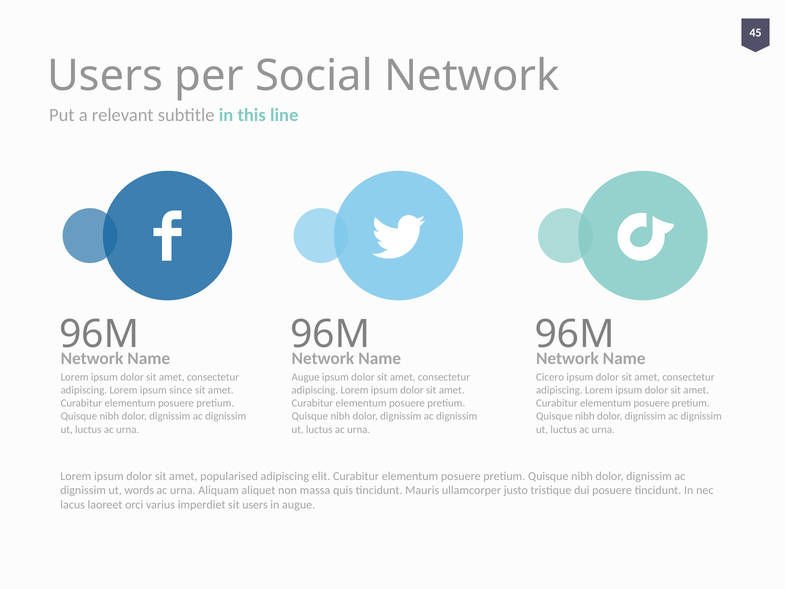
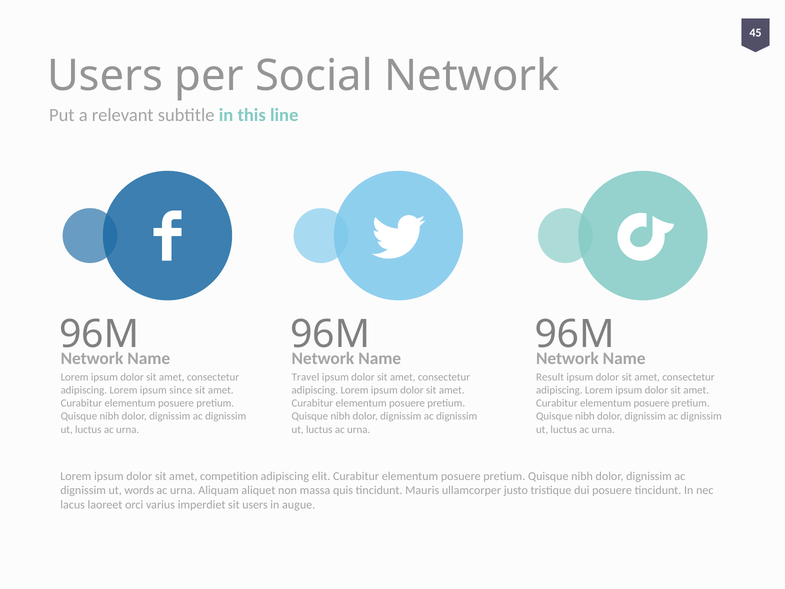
Augue: Augue -> Travel (306, 377)
Cicero: Cicero -> Result (550, 377)
popularised: popularised -> competition (229, 476)
